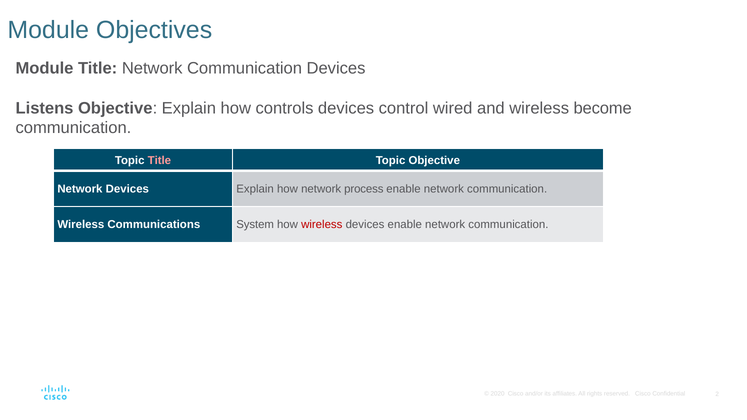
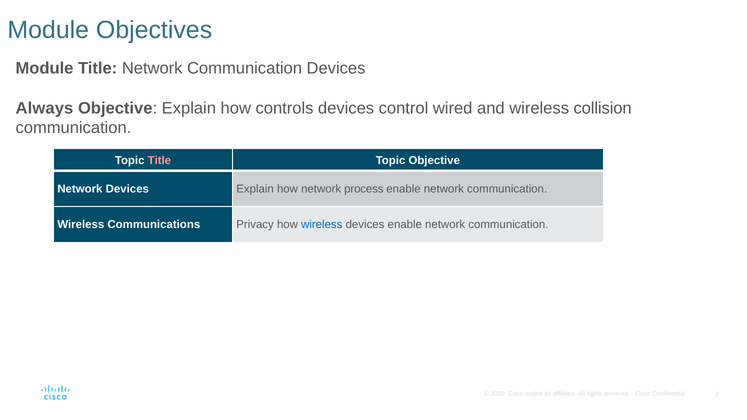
Listens: Listens -> Always (44, 108)
become: become -> collision (603, 108)
System: System -> Privacy (255, 225)
wireless colour: red -> blue (322, 225)
